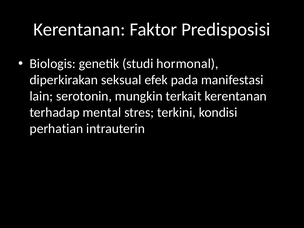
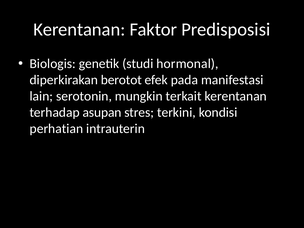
seksual: seksual -> berotot (121, 80)
mental: mental -> asupan (102, 112)
